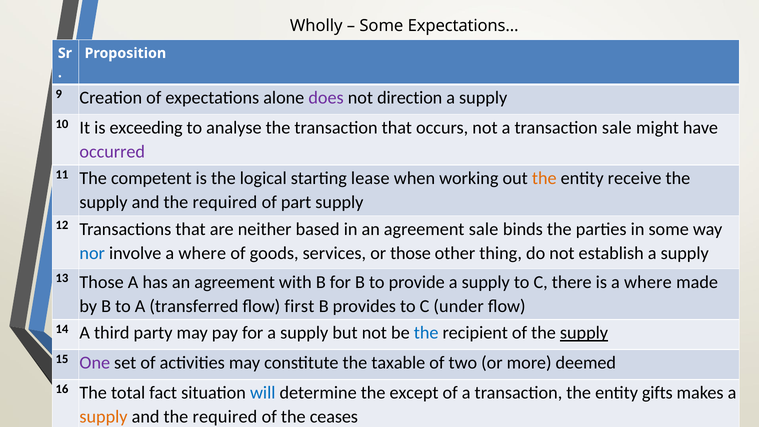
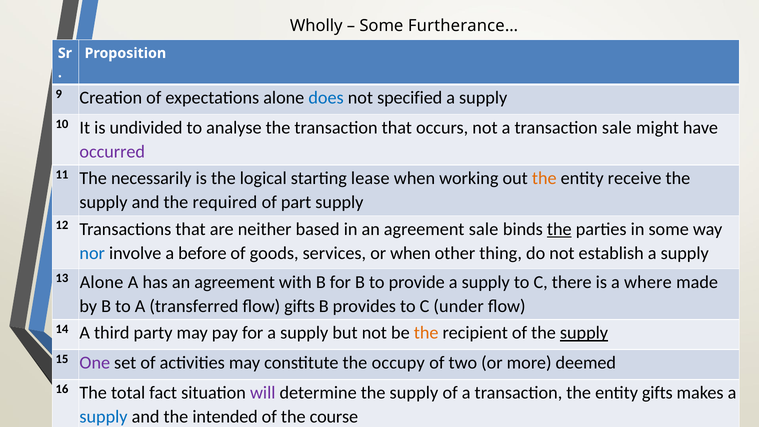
Expectations…: Expectations… -> Furtherance… (463, 26)
does colour: purple -> blue (326, 98)
direction: direction -> specified (410, 98)
exceeding: exceeding -> undivided (146, 128)
competent: competent -> necessarily (151, 178)
the underline: none -> present (559, 229)
involve a where: where -> before (202, 253)
or those: those -> when (410, 253)
13 Those: Those -> Alone (102, 282)
flow first: first -> gifts (300, 306)
the colour: blue -> orange (426, 333)
taxable: taxable -> occupy (398, 363)
will colour: blue -> purple (263, 393)
determine the except: except -> supply (414, 393)
supply colour: orange -> blue (104, 417)
required: required -> intended (225, 417)
ceases: ceases -> course (334, 417)
